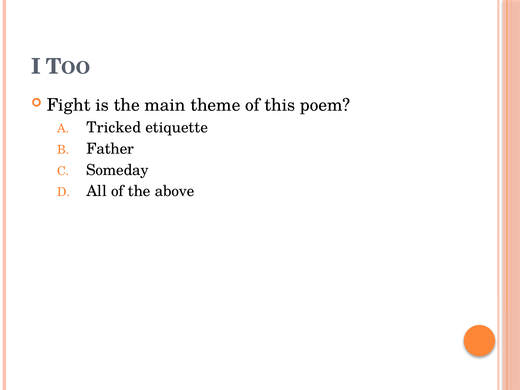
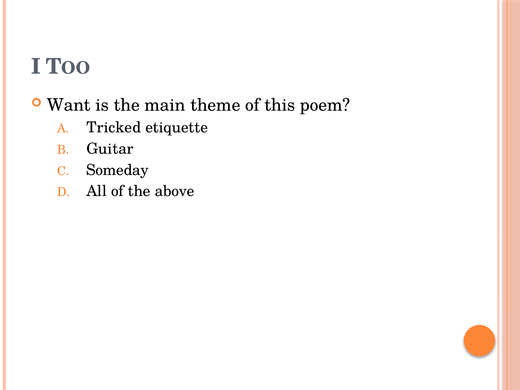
Fight: Fight -> Want (69, 105)
Father: Father -> Guitar (110, 149)
